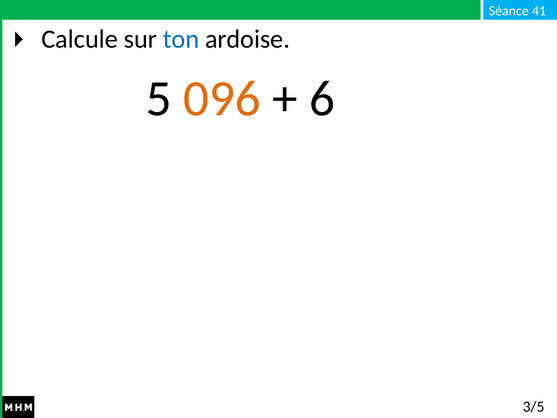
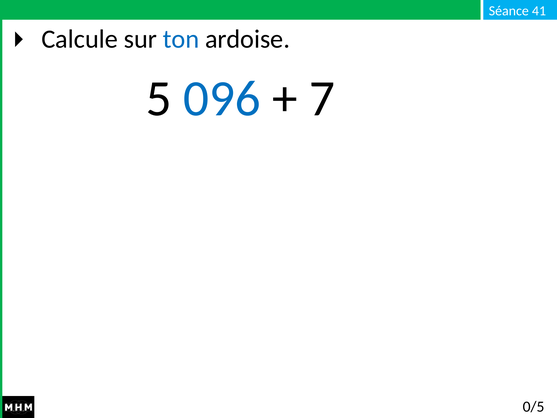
096 colour: orange -> blue (222, 99)
6: 6 -> 7 (322, 99)
3/5: 3/5 -> 0/5 (534, 406)
